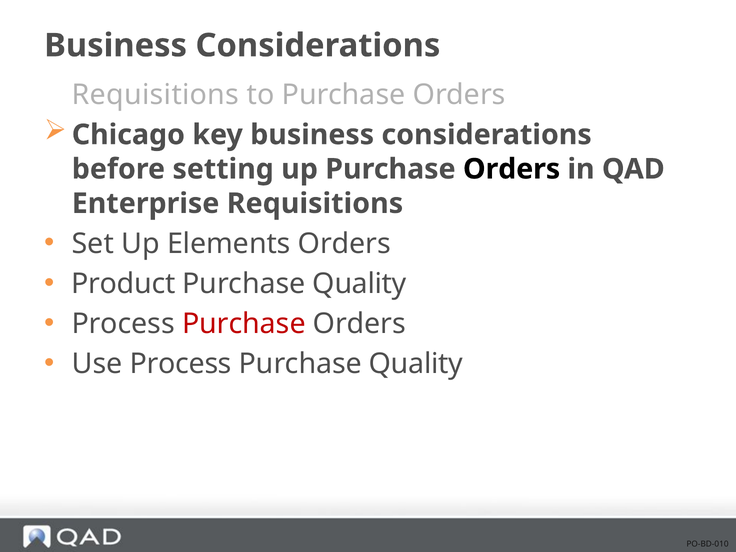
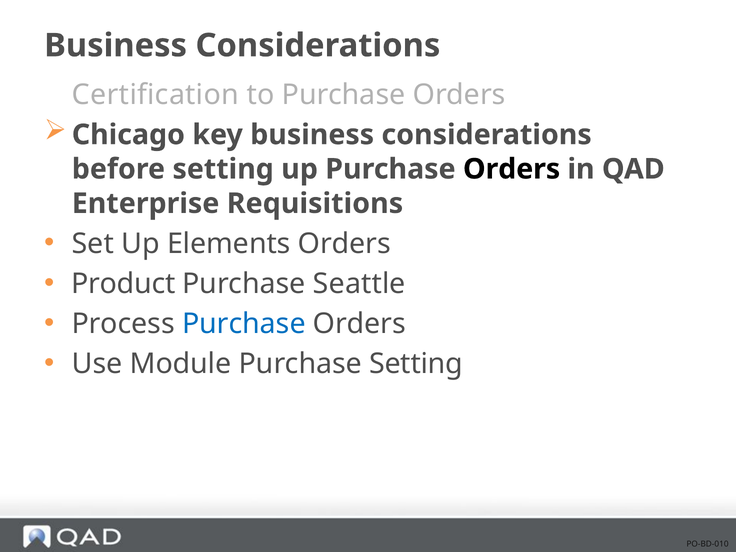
Requisitions: Requisitions -> Certification (155, 95)
Quality: Quality -> Seattle (359, 284)
Purchase colour: red -> blue (244, 324)
Use Process: Process -> Module (181, 364)
Quality: Quality -> Setting (416, 364)
